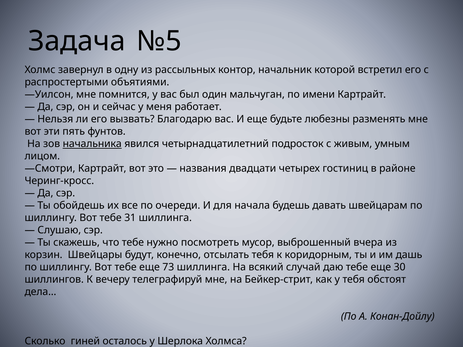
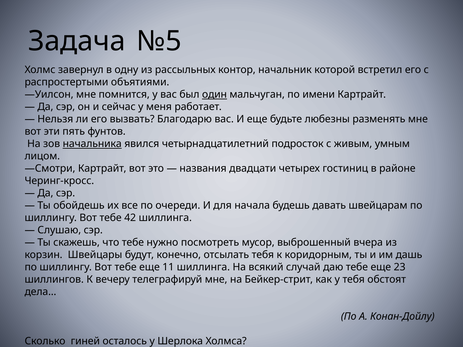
один underline: none -> present (215, 95)
31: 31 -> 42 (130, 218)
73: 73 -> 11 (168, 267)
30: 30 -> 23 (400, 267)
